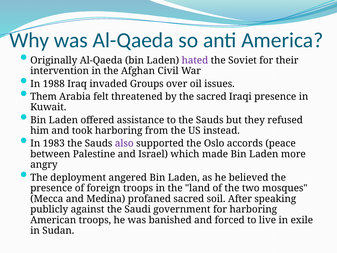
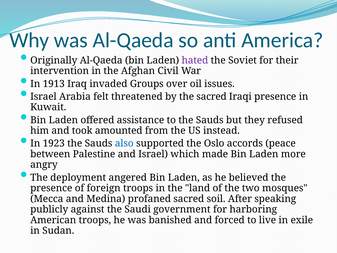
1988: 1988 -> 1913 (54, 84)
Them: Them -> Israel (43, 97)
took harboring: harboring -> amounted (119, 131)
1983: 1983 -> 1923 (54, 143)
also colour: purple -> blue (124, 143)
